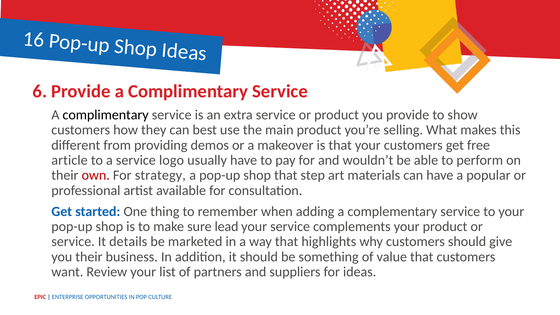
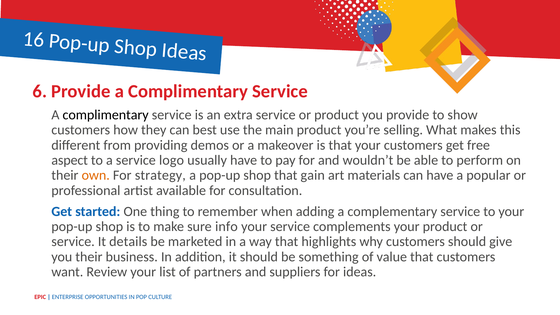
article: article -> aspect (70, 160)
own colour: red -> orange (96, 175)
step: step -> gain (313, 175)
lead: lead -> info (226, 227)
